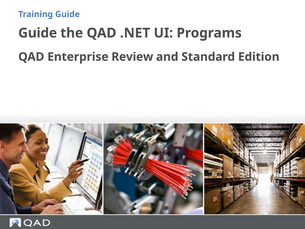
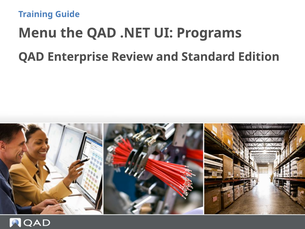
Guide: Guide -> Menu (38, 33)
